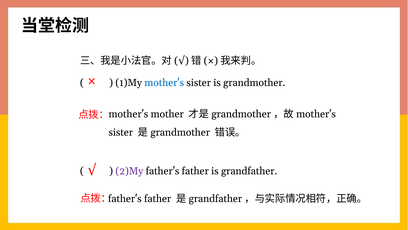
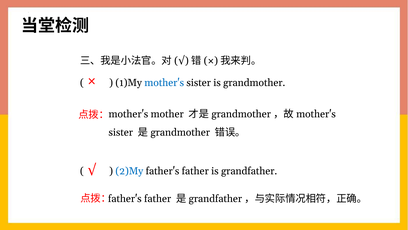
2)My colour: purple -> blue (129, 171)
